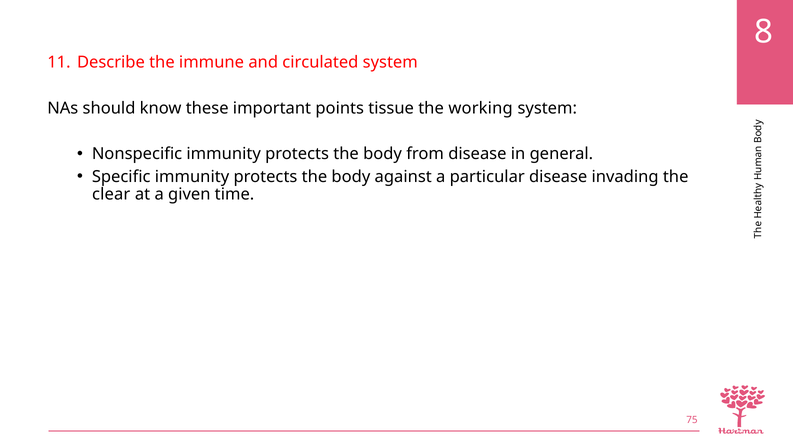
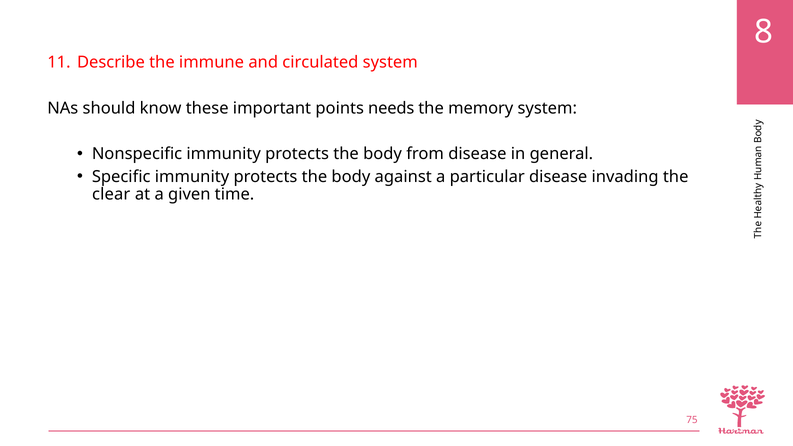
tissue: tissue -> needs (391, 108)
working: working -> memory (481, 108)
